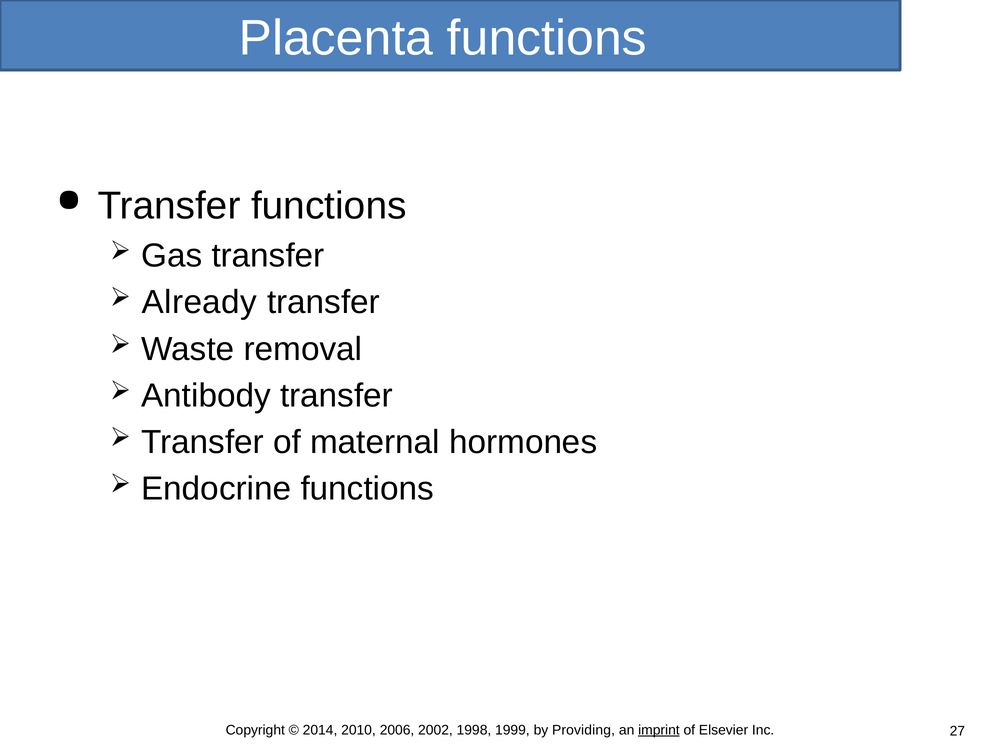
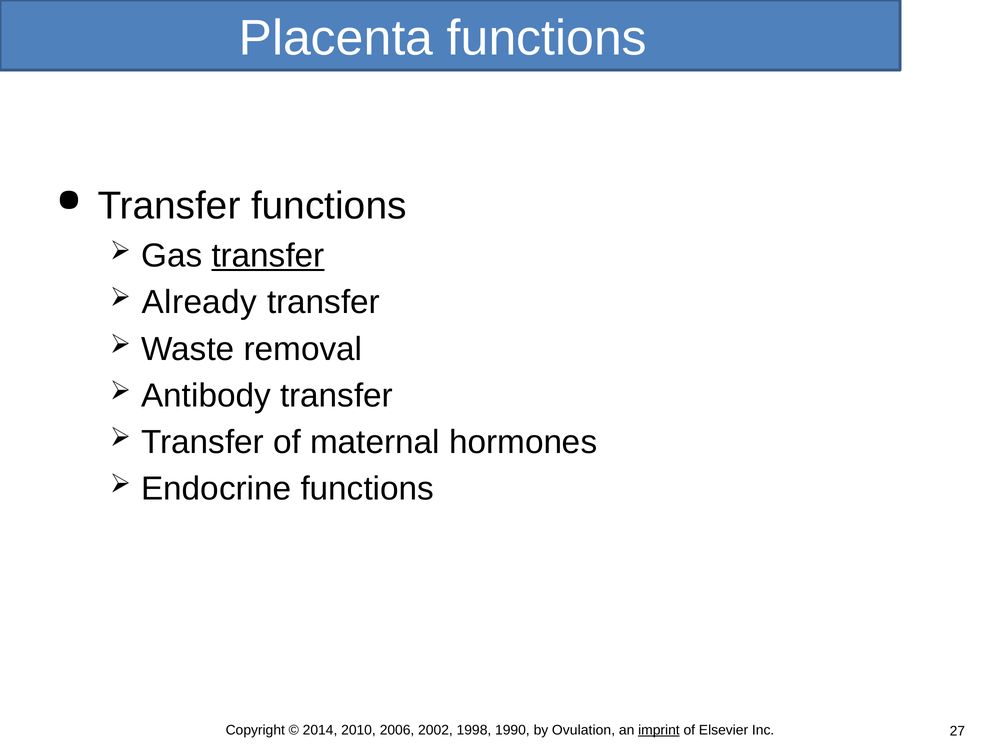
transfer underline: none -> present (268, 256)
1999: 1999 -> 1990 (512, 730)
Providing: Providing -> Ovulation (584, 730)
